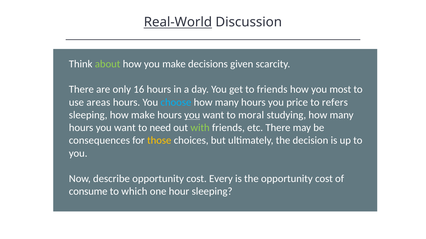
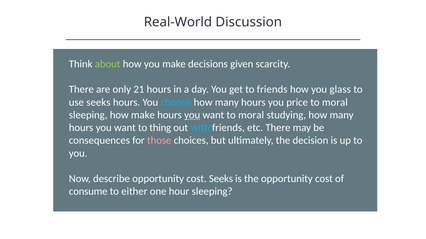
Real-World underline: present -> none (178, 22)
16: 16 -> 21 (139, 90)
most: most -> glass (340, 90)
use areas: areas -> seeks (98, 102)
refers: refers -> moral (335, 102)
need: need -> thing (160, 128)
with colour: light green -> light blue (200, 128)
those colour: yellow -> pink (159, 141)
cost Every: Every -> Seeks (221, 179)
which: which -> either (134, 192)
